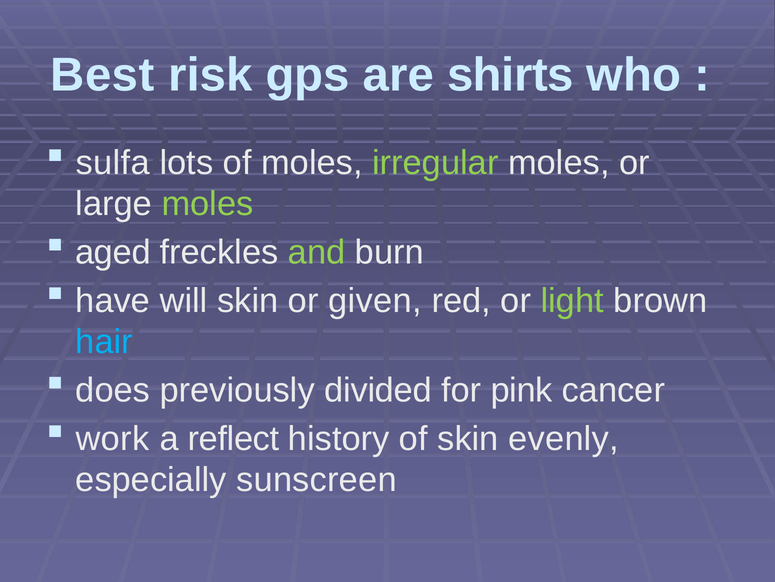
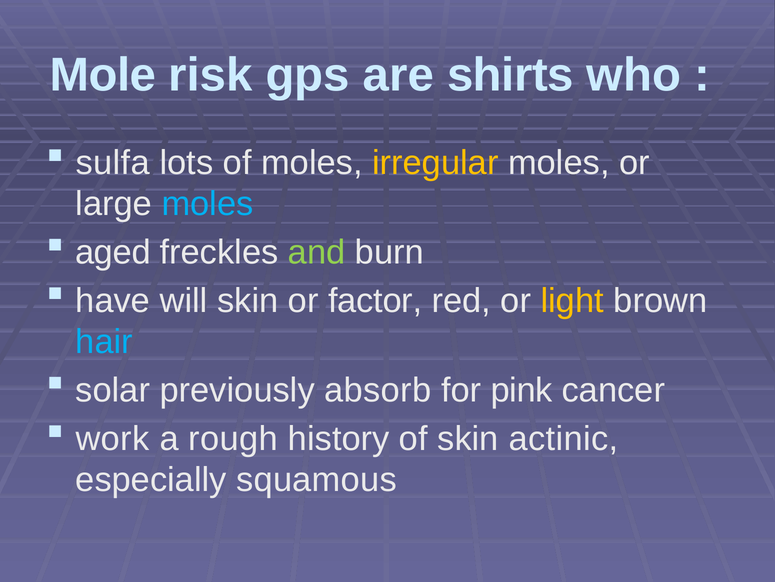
Best: Best -> Mole (103, 75)
irregular colour: light green -> yellow (435, 162)
moles colour: light green -> light blue (208, 204)
given: given -> factor (375, 300)
light colour: light green -> yellow (572, 300)
does: does -> solar (113, 390)
divided: divided -> absorb (378, 390)
reflect: reflect -> rough (233, 438)
evenly: evenly -> actinic (564, 438)
sunscreen: sunscreen -> squamous (317, 479)
